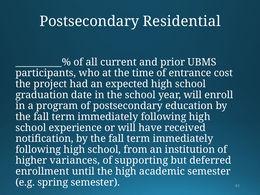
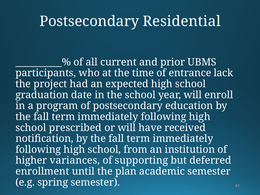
cost: cost -> lack (223, 73)
experience: experience -> prescribed (75, 128)
the high: high -> plan (126, 171)
